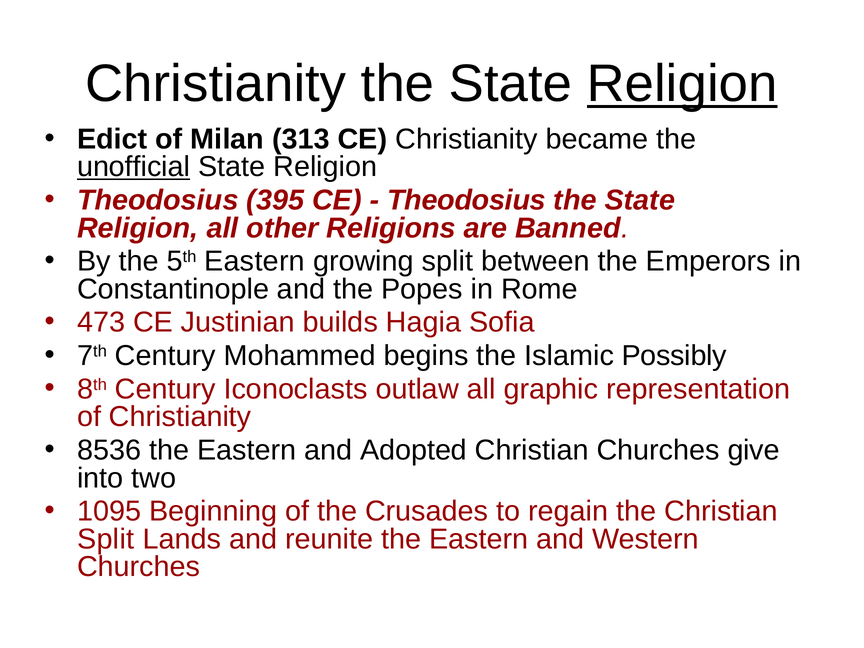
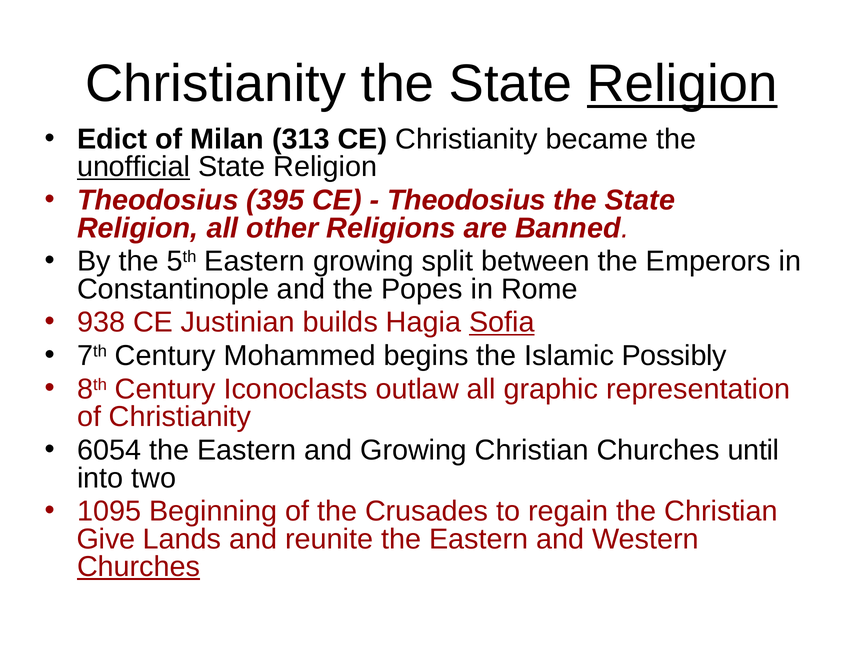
473: 473 -> 938 (101, 322)
Sofia underline: none -> present (502, 322)
8536: 8536 -> 6054 (109, 450)
and Adopted: Adopted -> Growing (414, 450)
give: give -> until (754, 450)
Split: Split -> Give (106, 539)
Churches underline: none -> present (139, 567)
